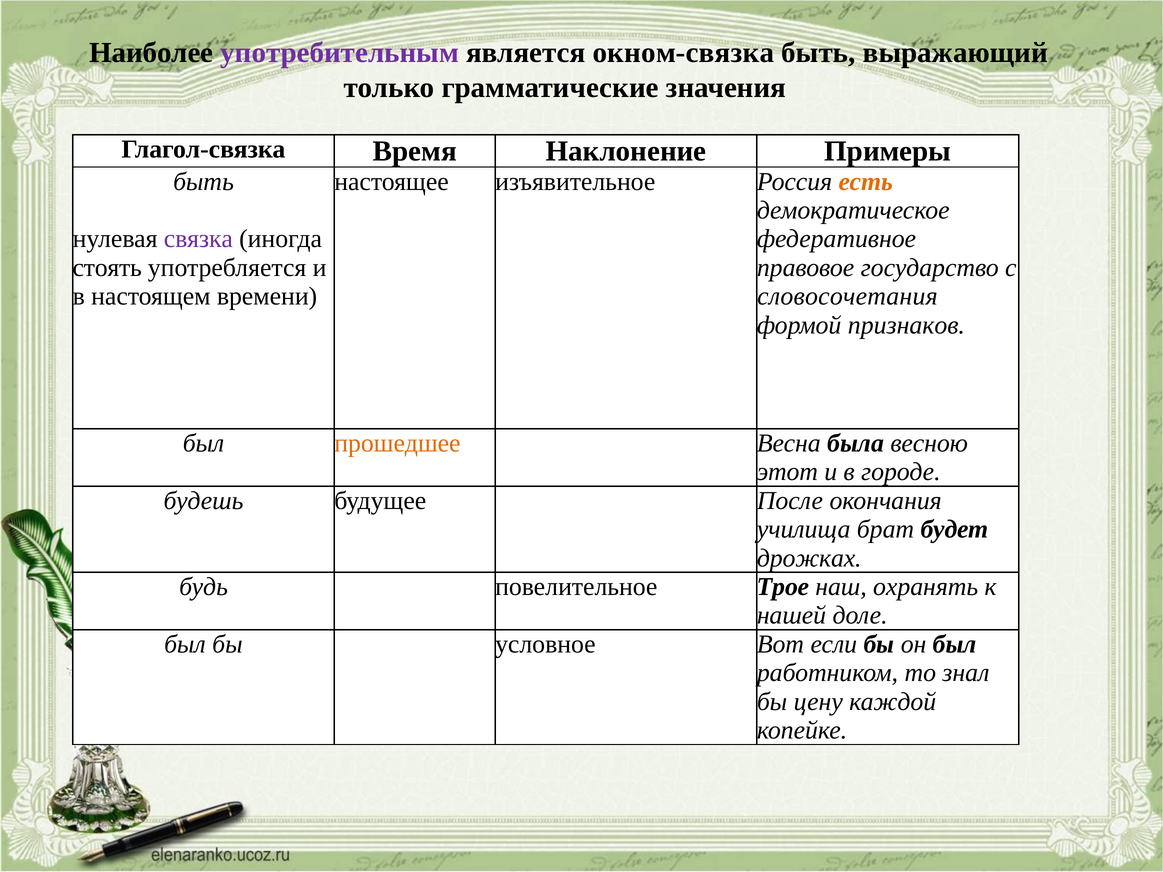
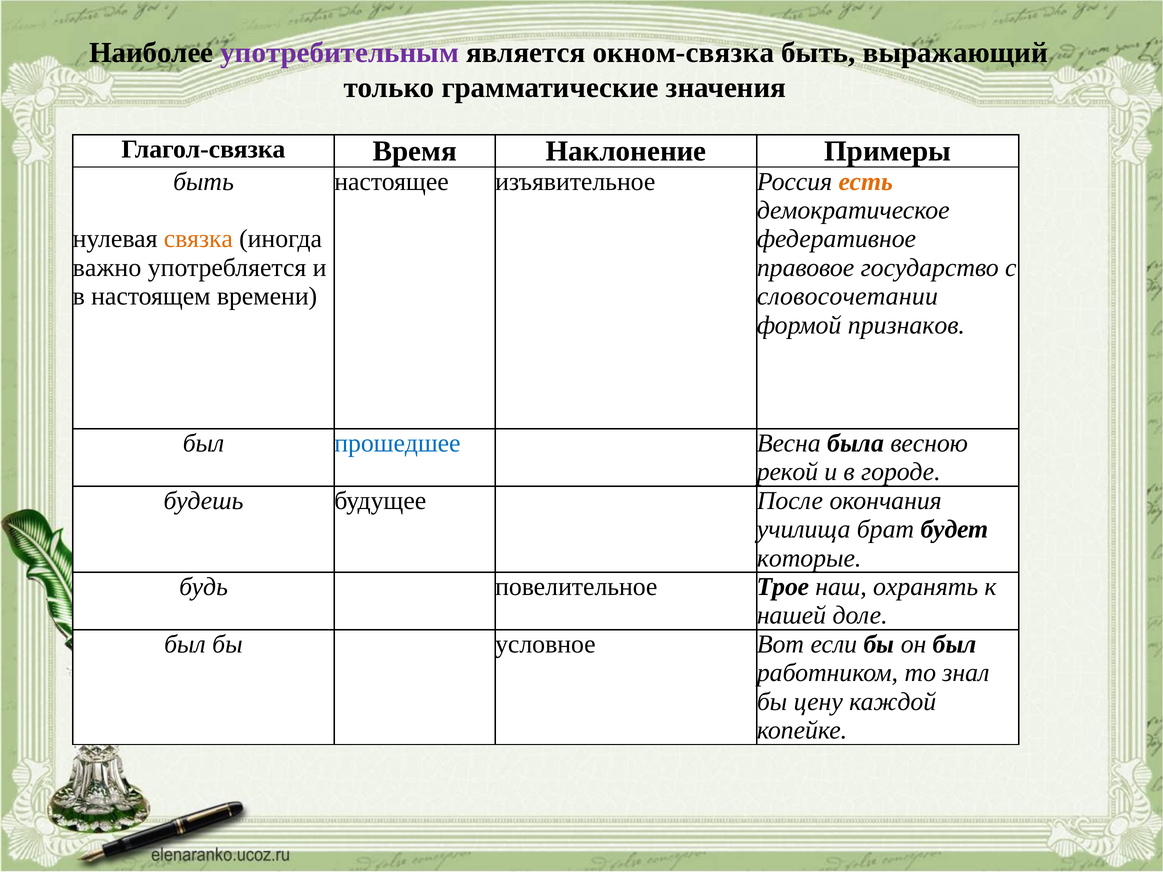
связка colour: purple -> orange (198, 239)
стоять: стоять -> важно (107, 268)
словосочетания: словосочетания -> словосочетании (847, 296)
прошедшее colour: orange -> blue (397, 443)
этот: этот -> рекой (787, 472)
дрожках: дрожках -> которые (809, 558)
